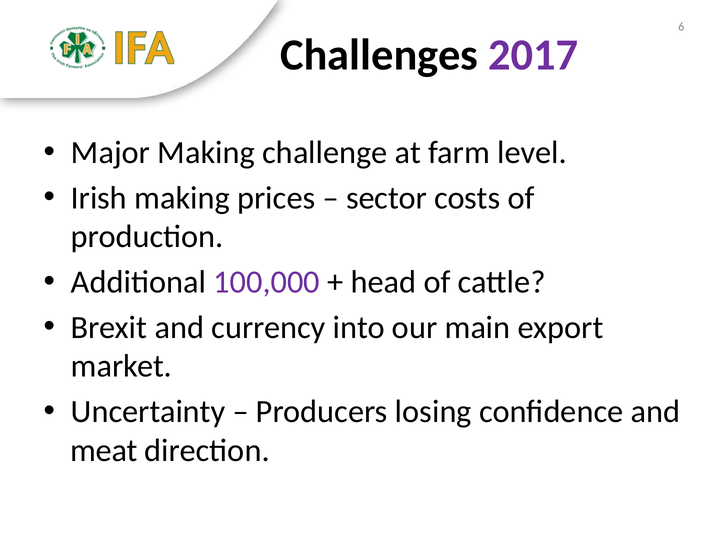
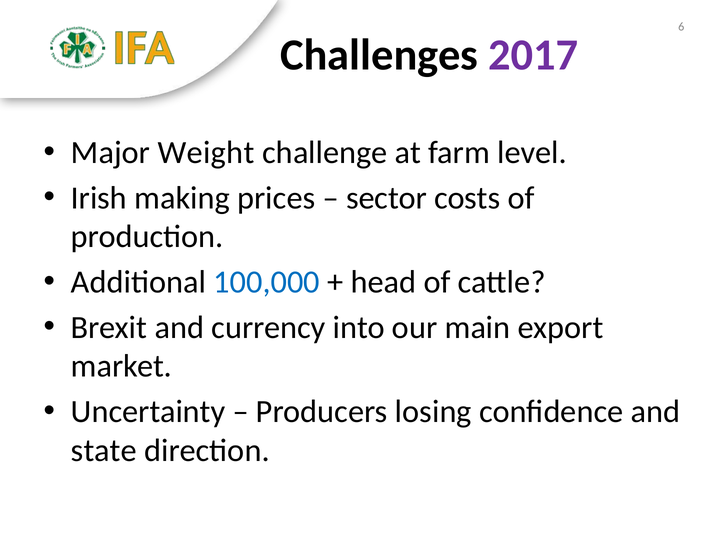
Major Making: Making -> Weight (206, 153)
100,000 colour: purple -> blue (267, 282)
meat: meat -> state (104, 450)
